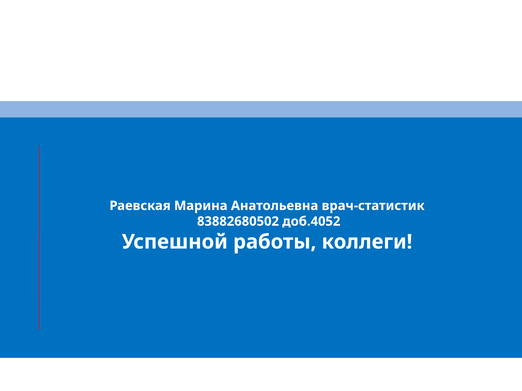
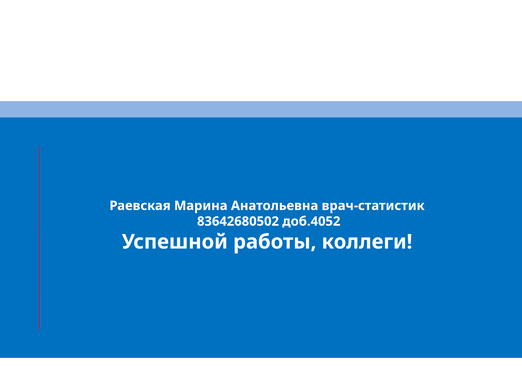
83882680502: 83882680502 -> 83642680502 (238, 222)
